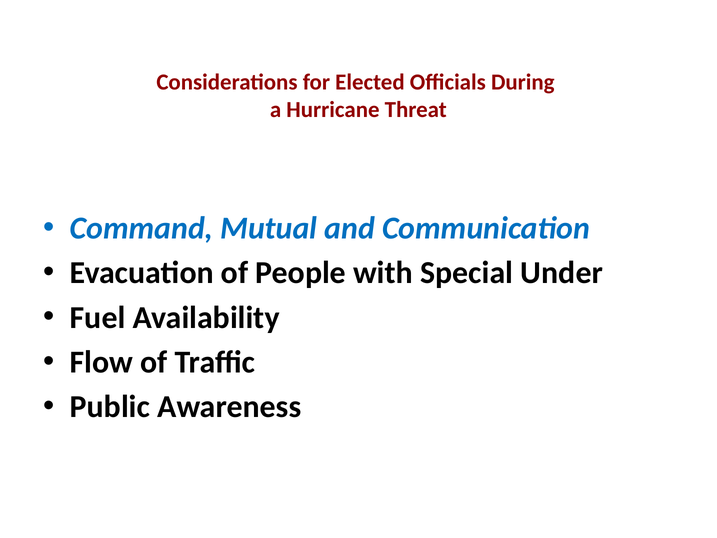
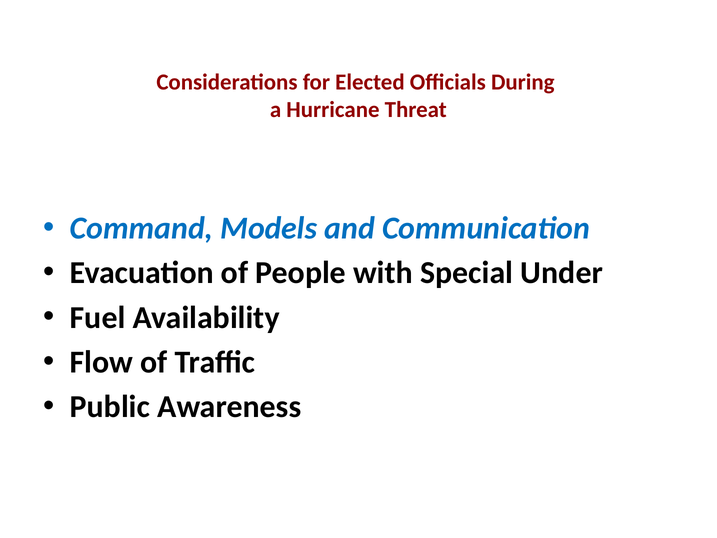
Mutual: Mutual -> Models (269, 228)
